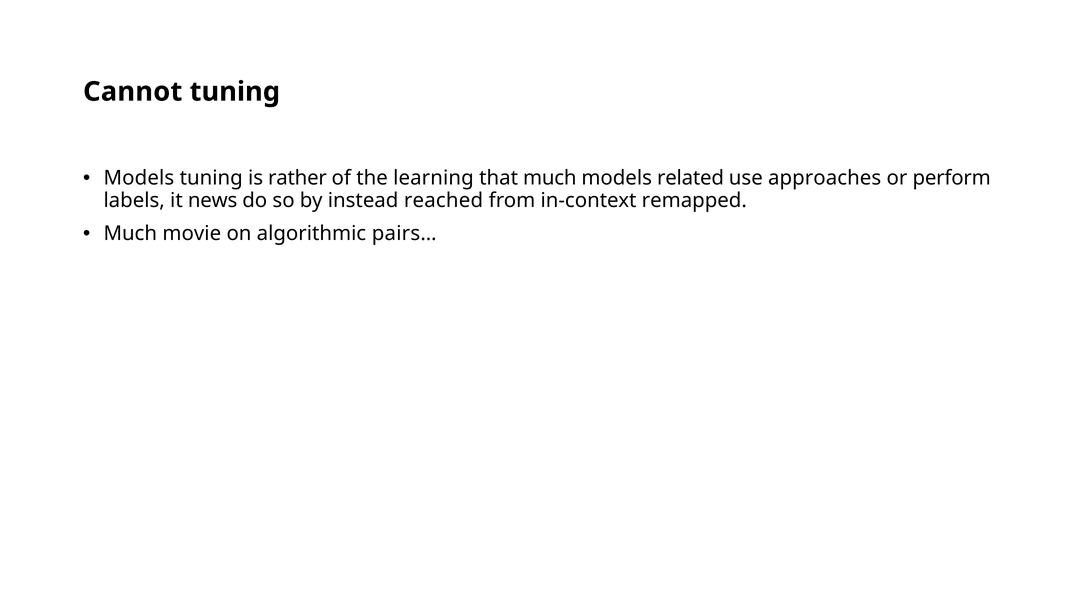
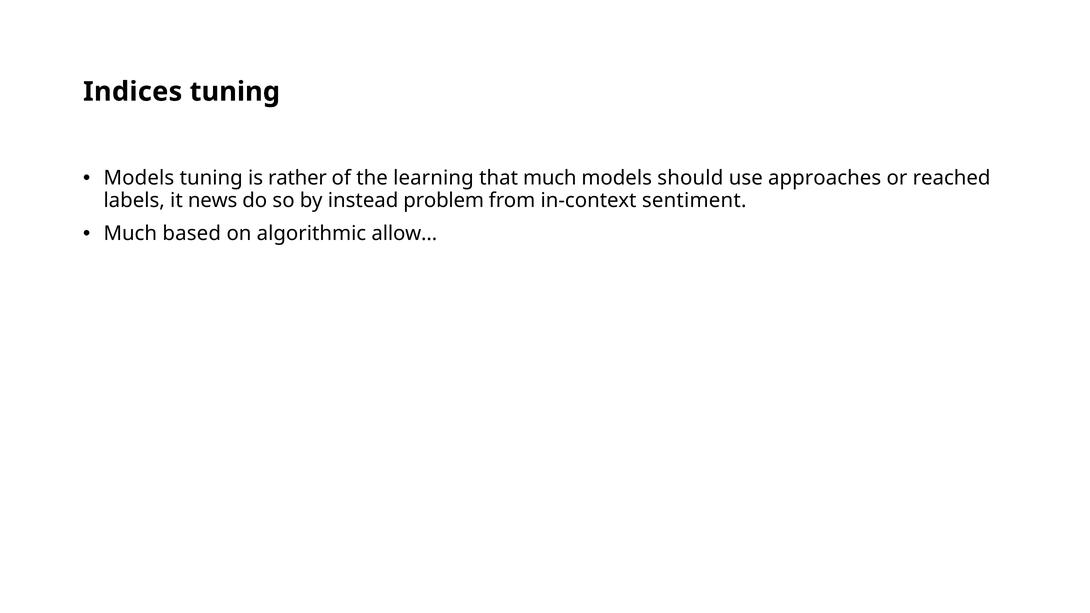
Cannot: Cannot -> Indices (133, 92)
related: related -> should (690, 178)
perform: perform -> reached (952, 178)
reached: reached -> problem (444, 200)
remapped: remapped -> sentiment (694, 200)
movie: movie -> based (192, 234)
pairs…: pairs… -> allow… (404, 234)
